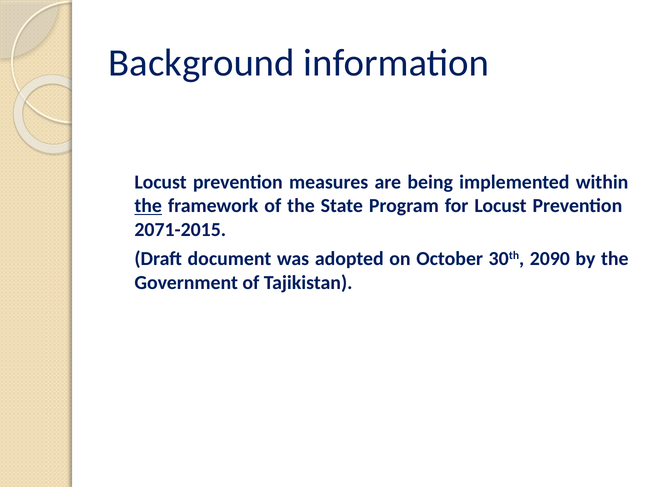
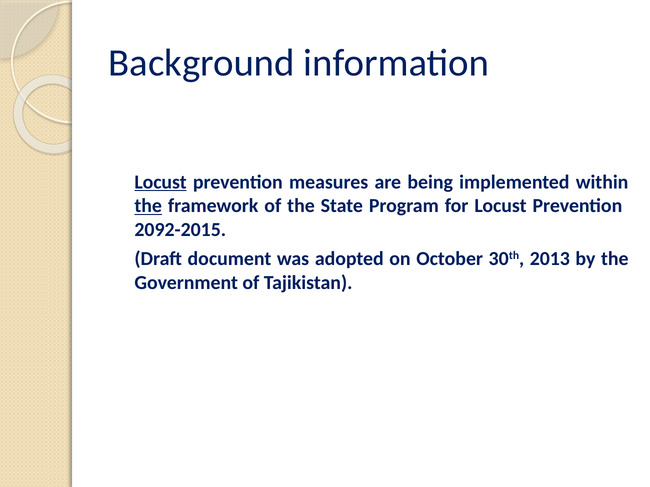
Locust underline: none -> present (161, 182)
2071-2015: 2071-2015 -> 2092-2015 (180, 230)
2090: 2090 -> 2013 (550, 259)
